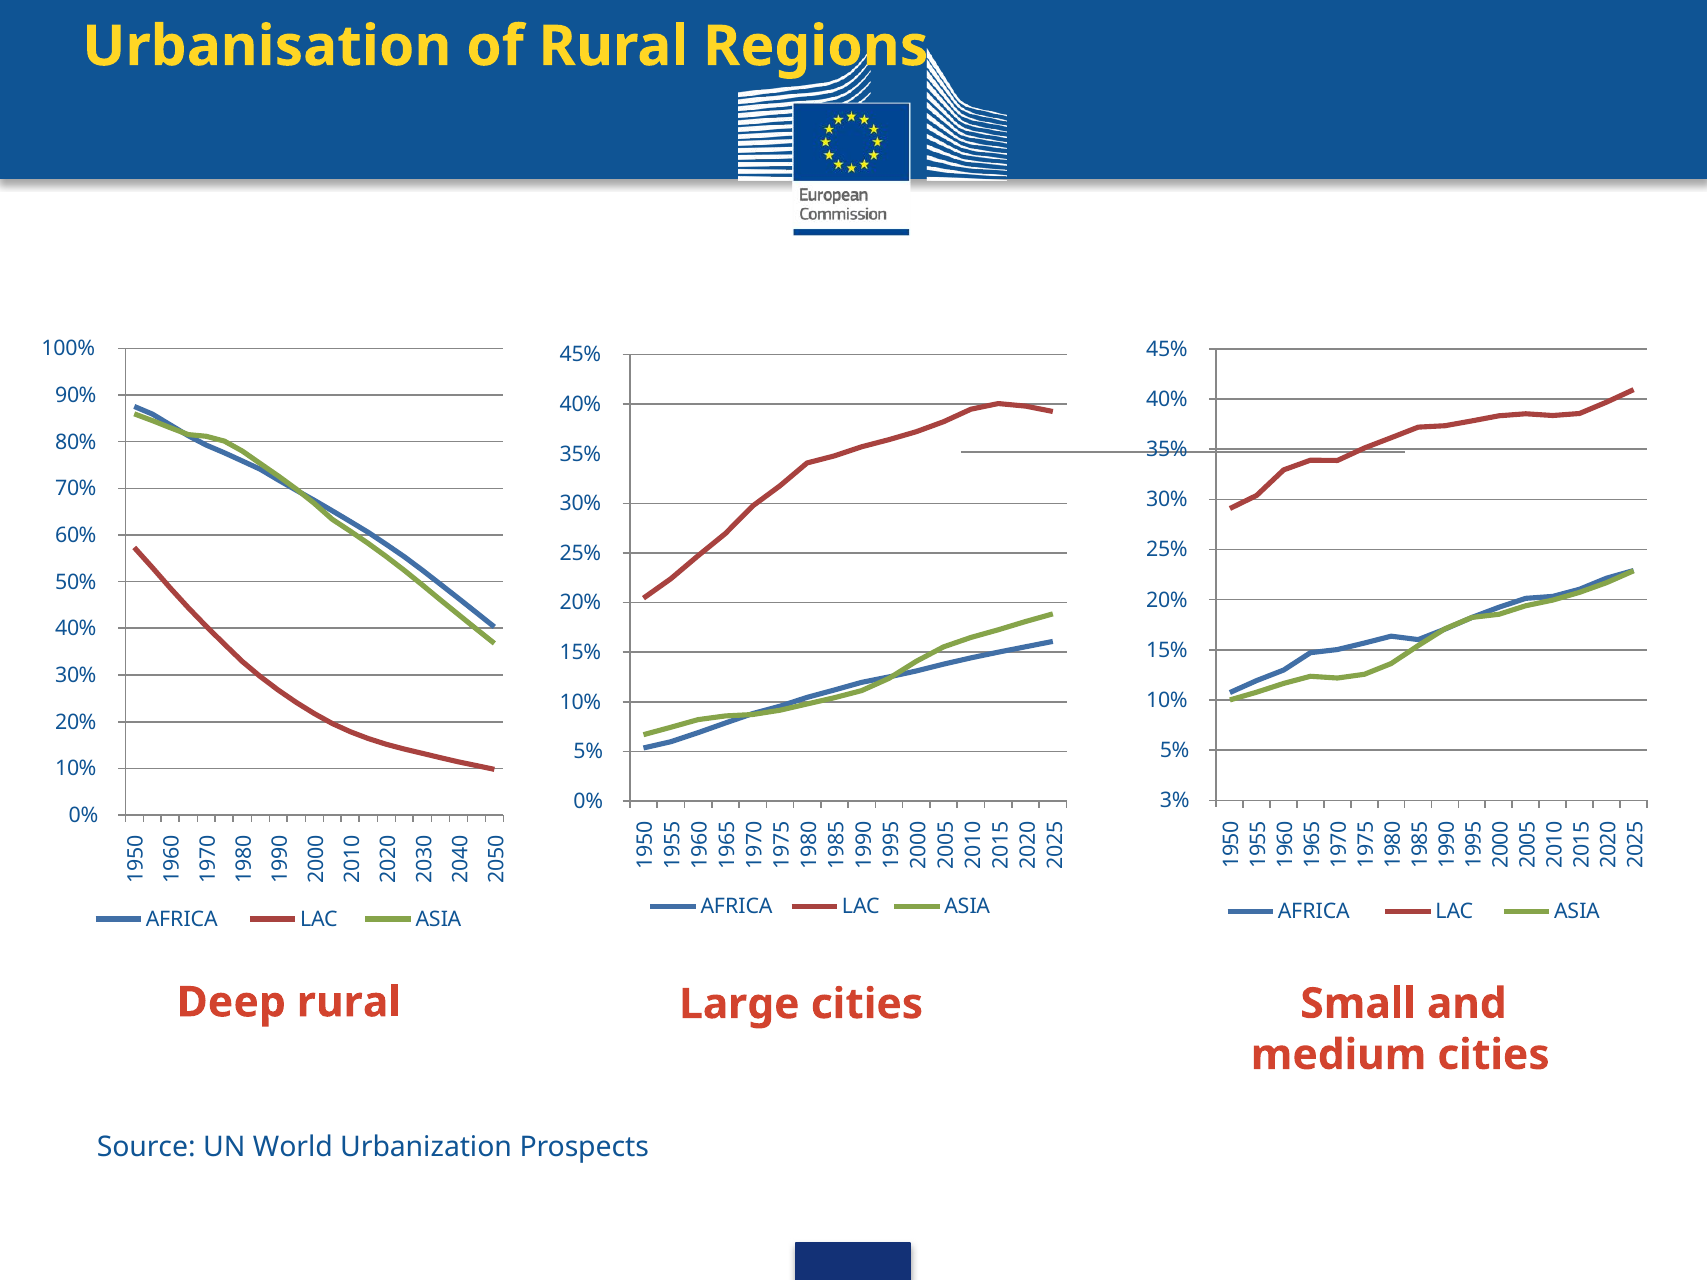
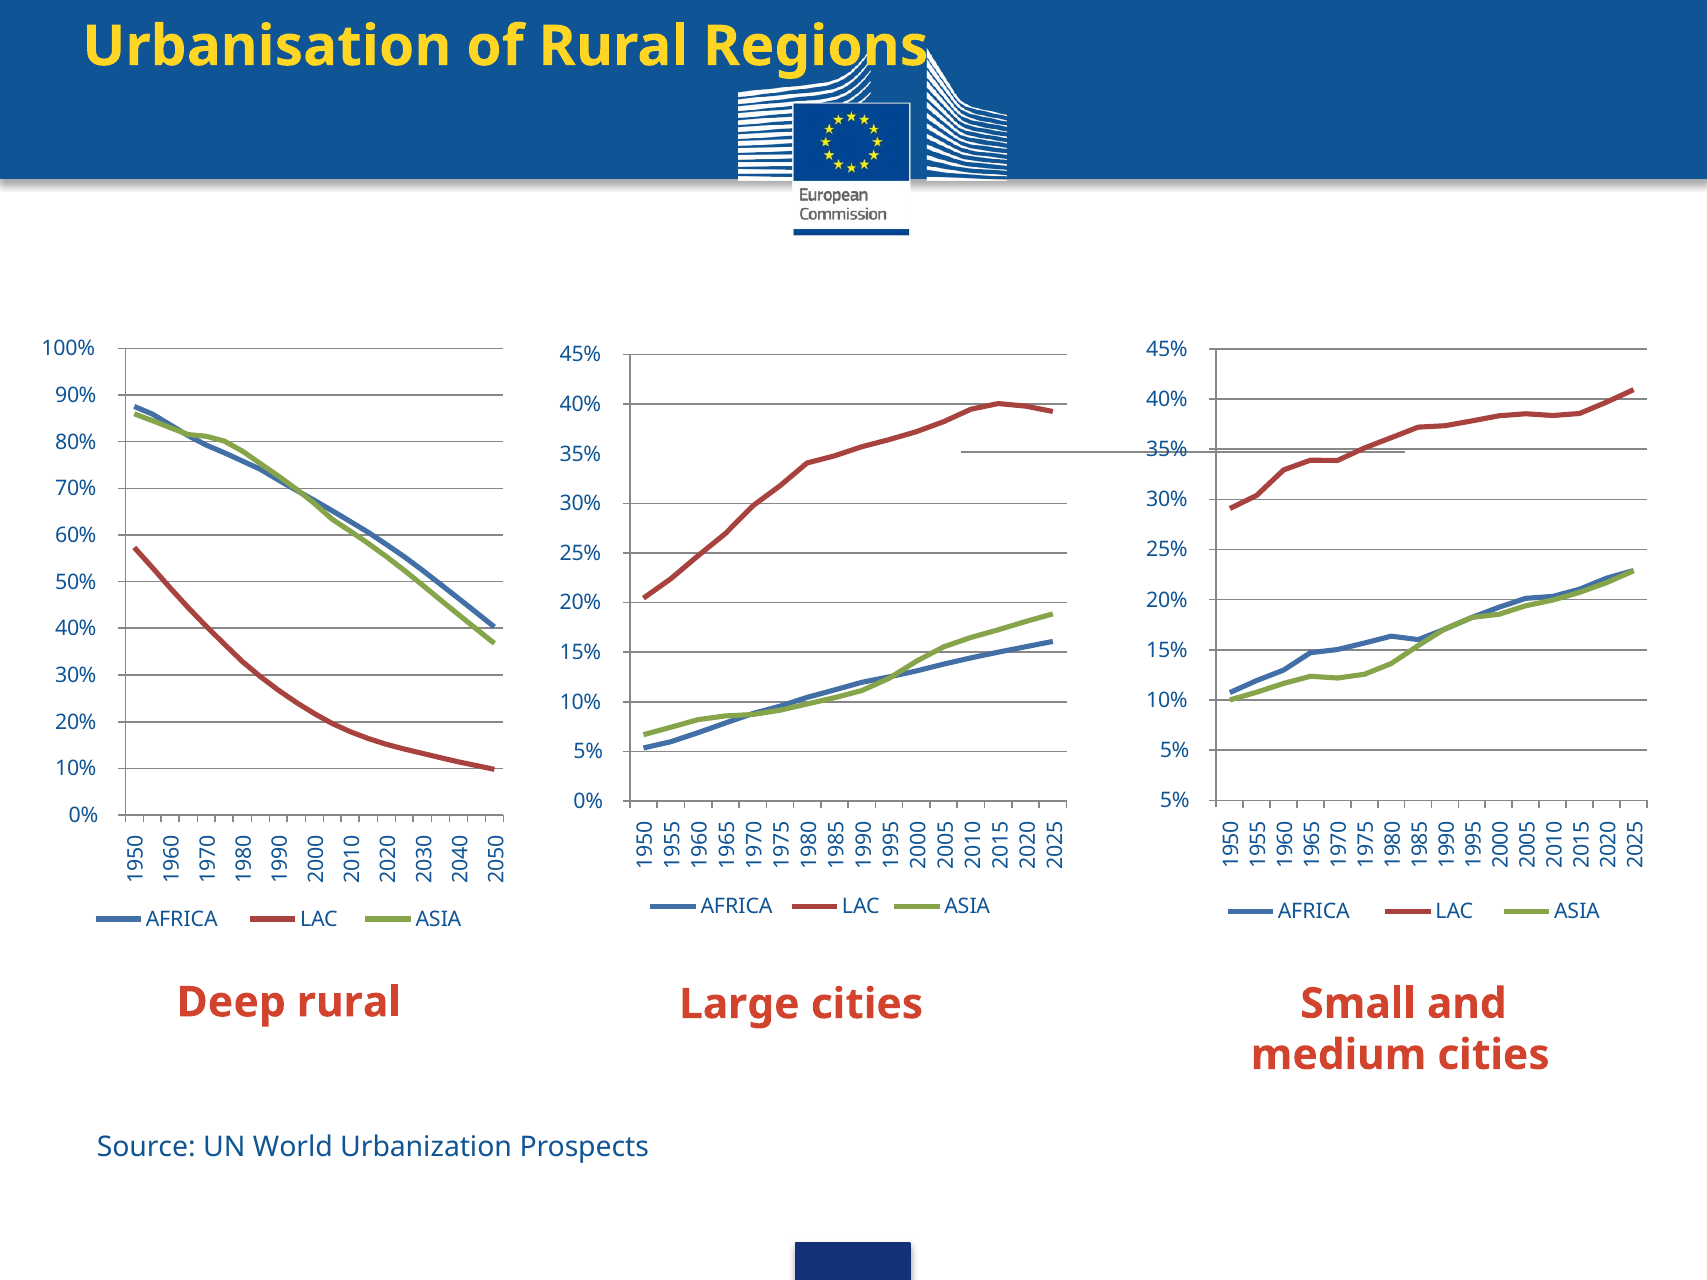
3%: 3% -> 5% (1175, 801)
